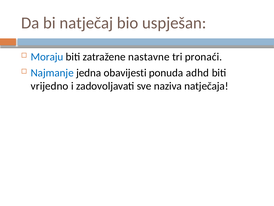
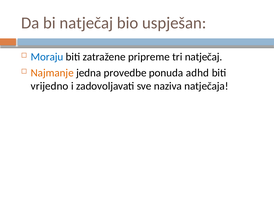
nastavne: nastavne -> pripreme (149, 57)
tri pronaći: pronaći -> natječaj (204, 57)
Najmanje colour: blue -> orange (52, 73)
obavijesti: obavijesti -> provedbe (125, 73)
